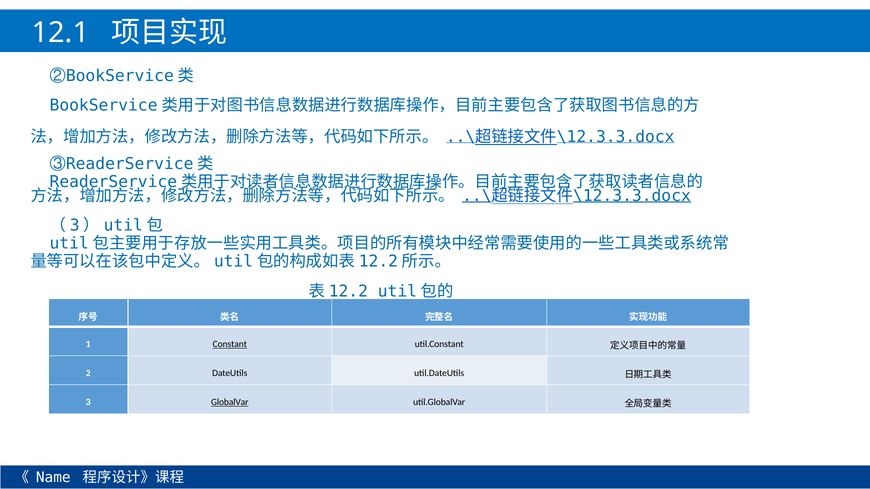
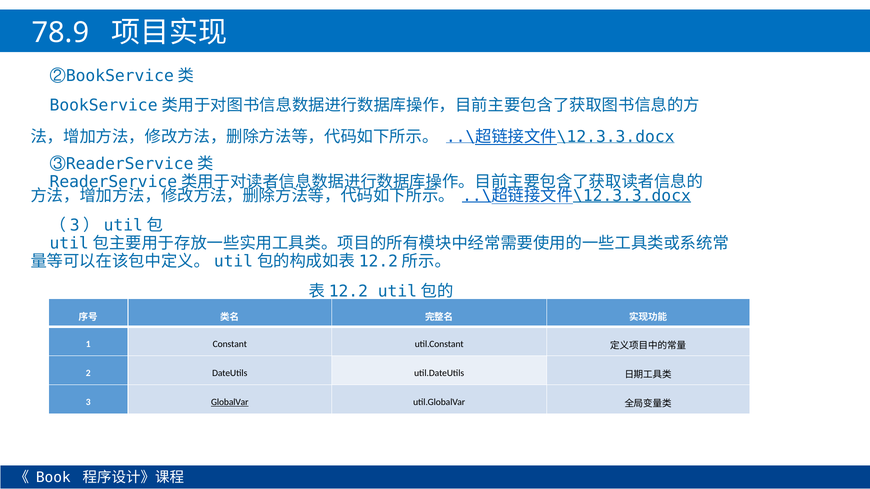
12.1: 12.1 -> 78.9 (60, 33)
Constant underline: present -> none (230, 345)
Name: Name -> Book (53, 478)
